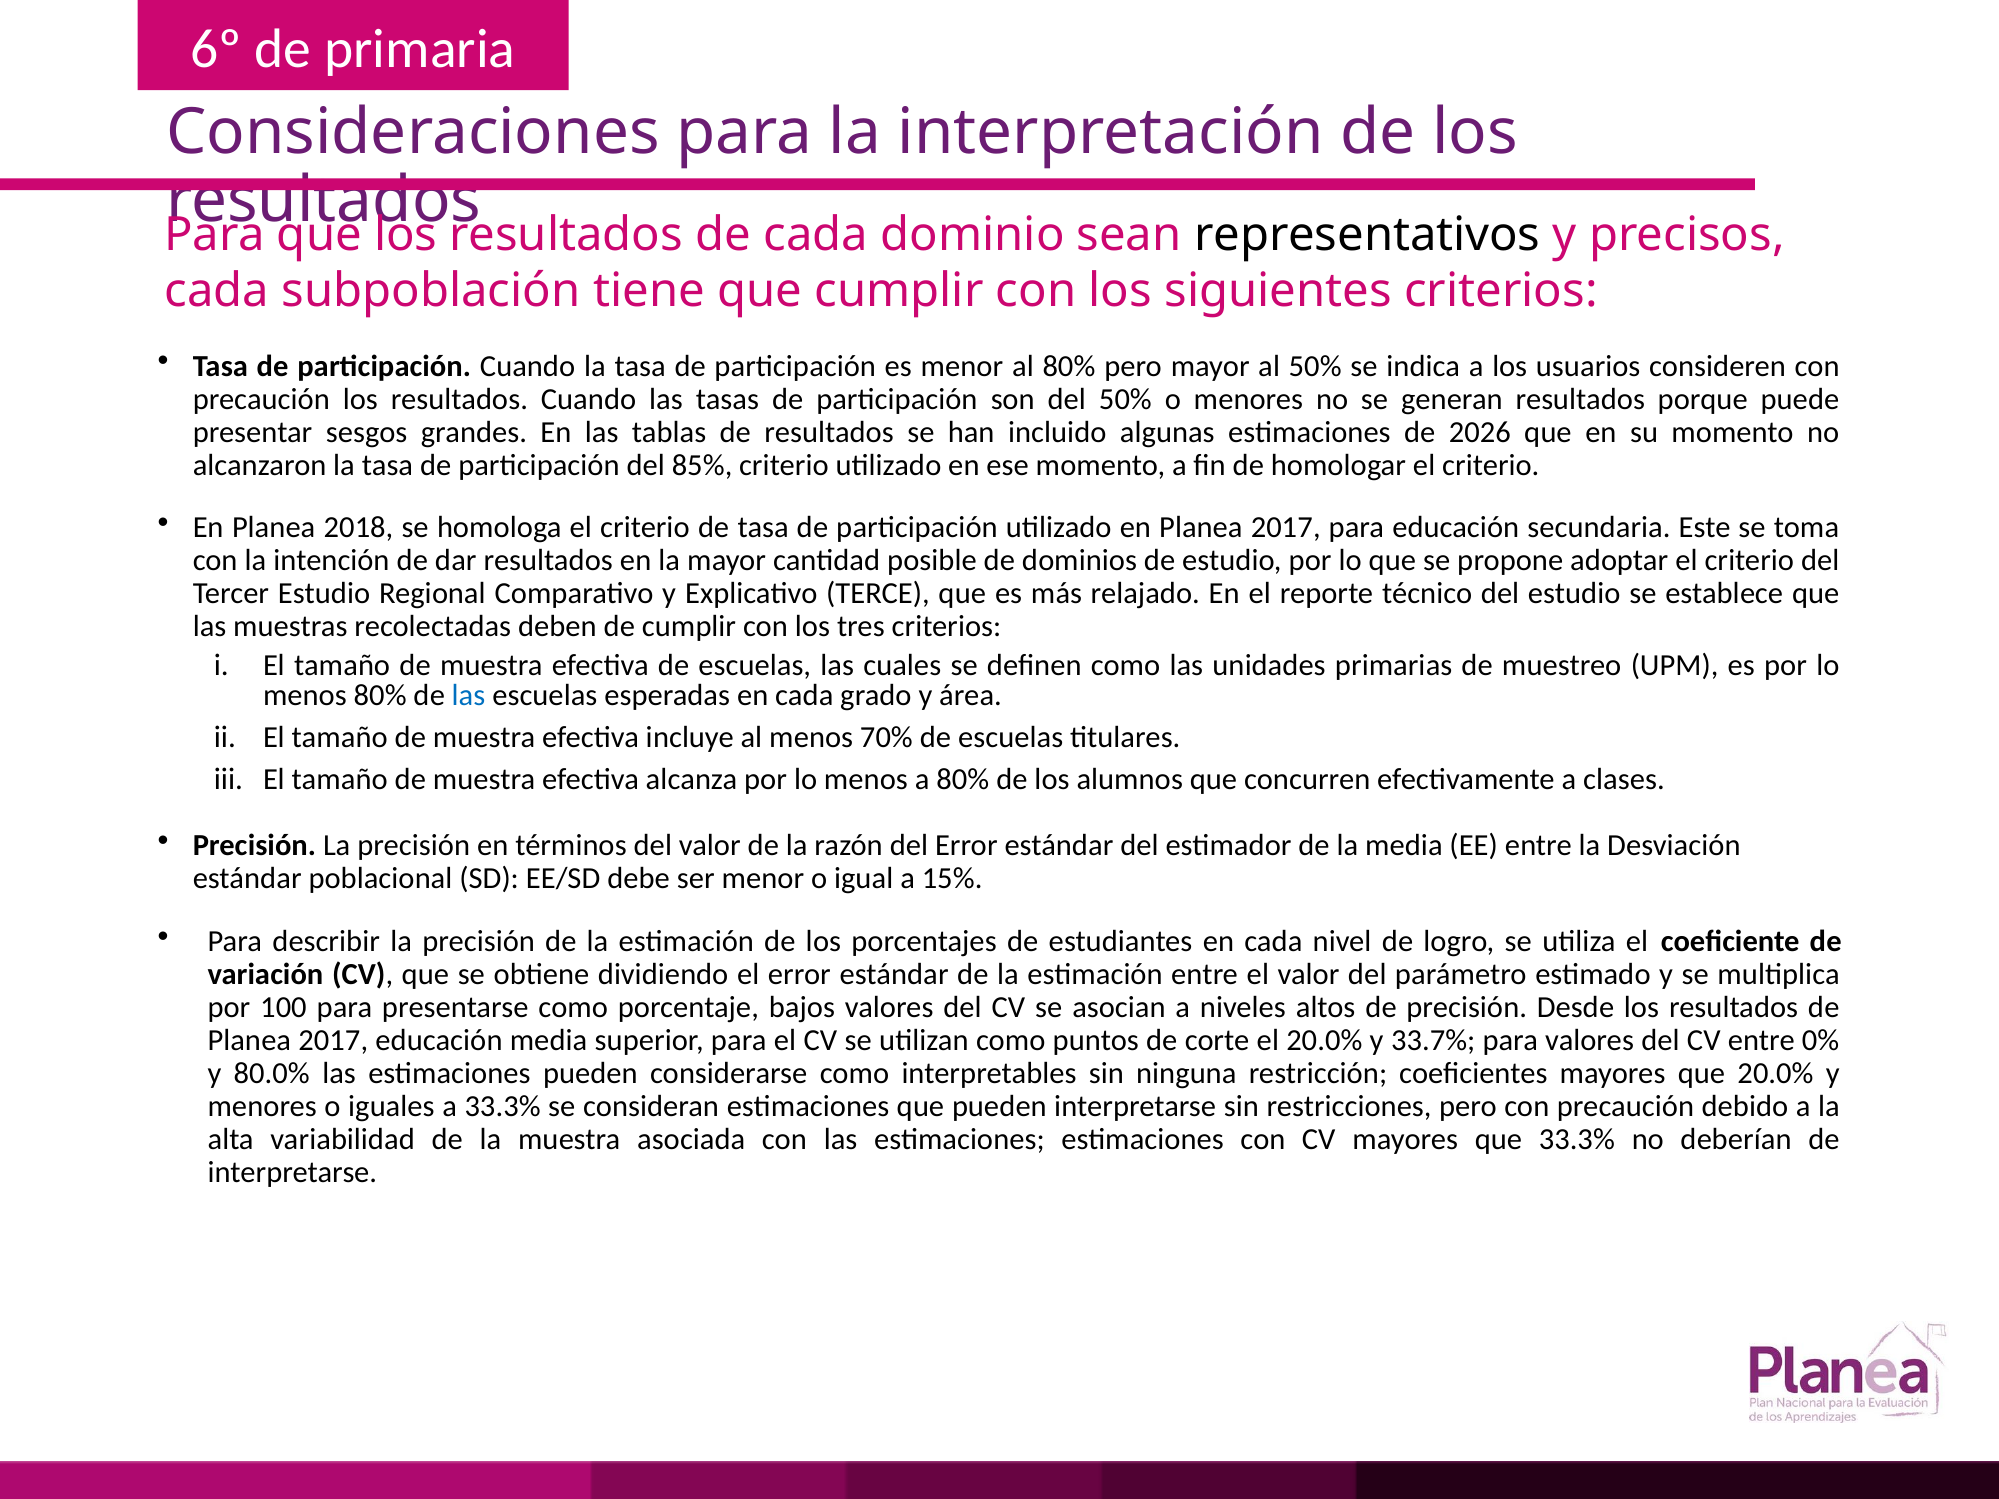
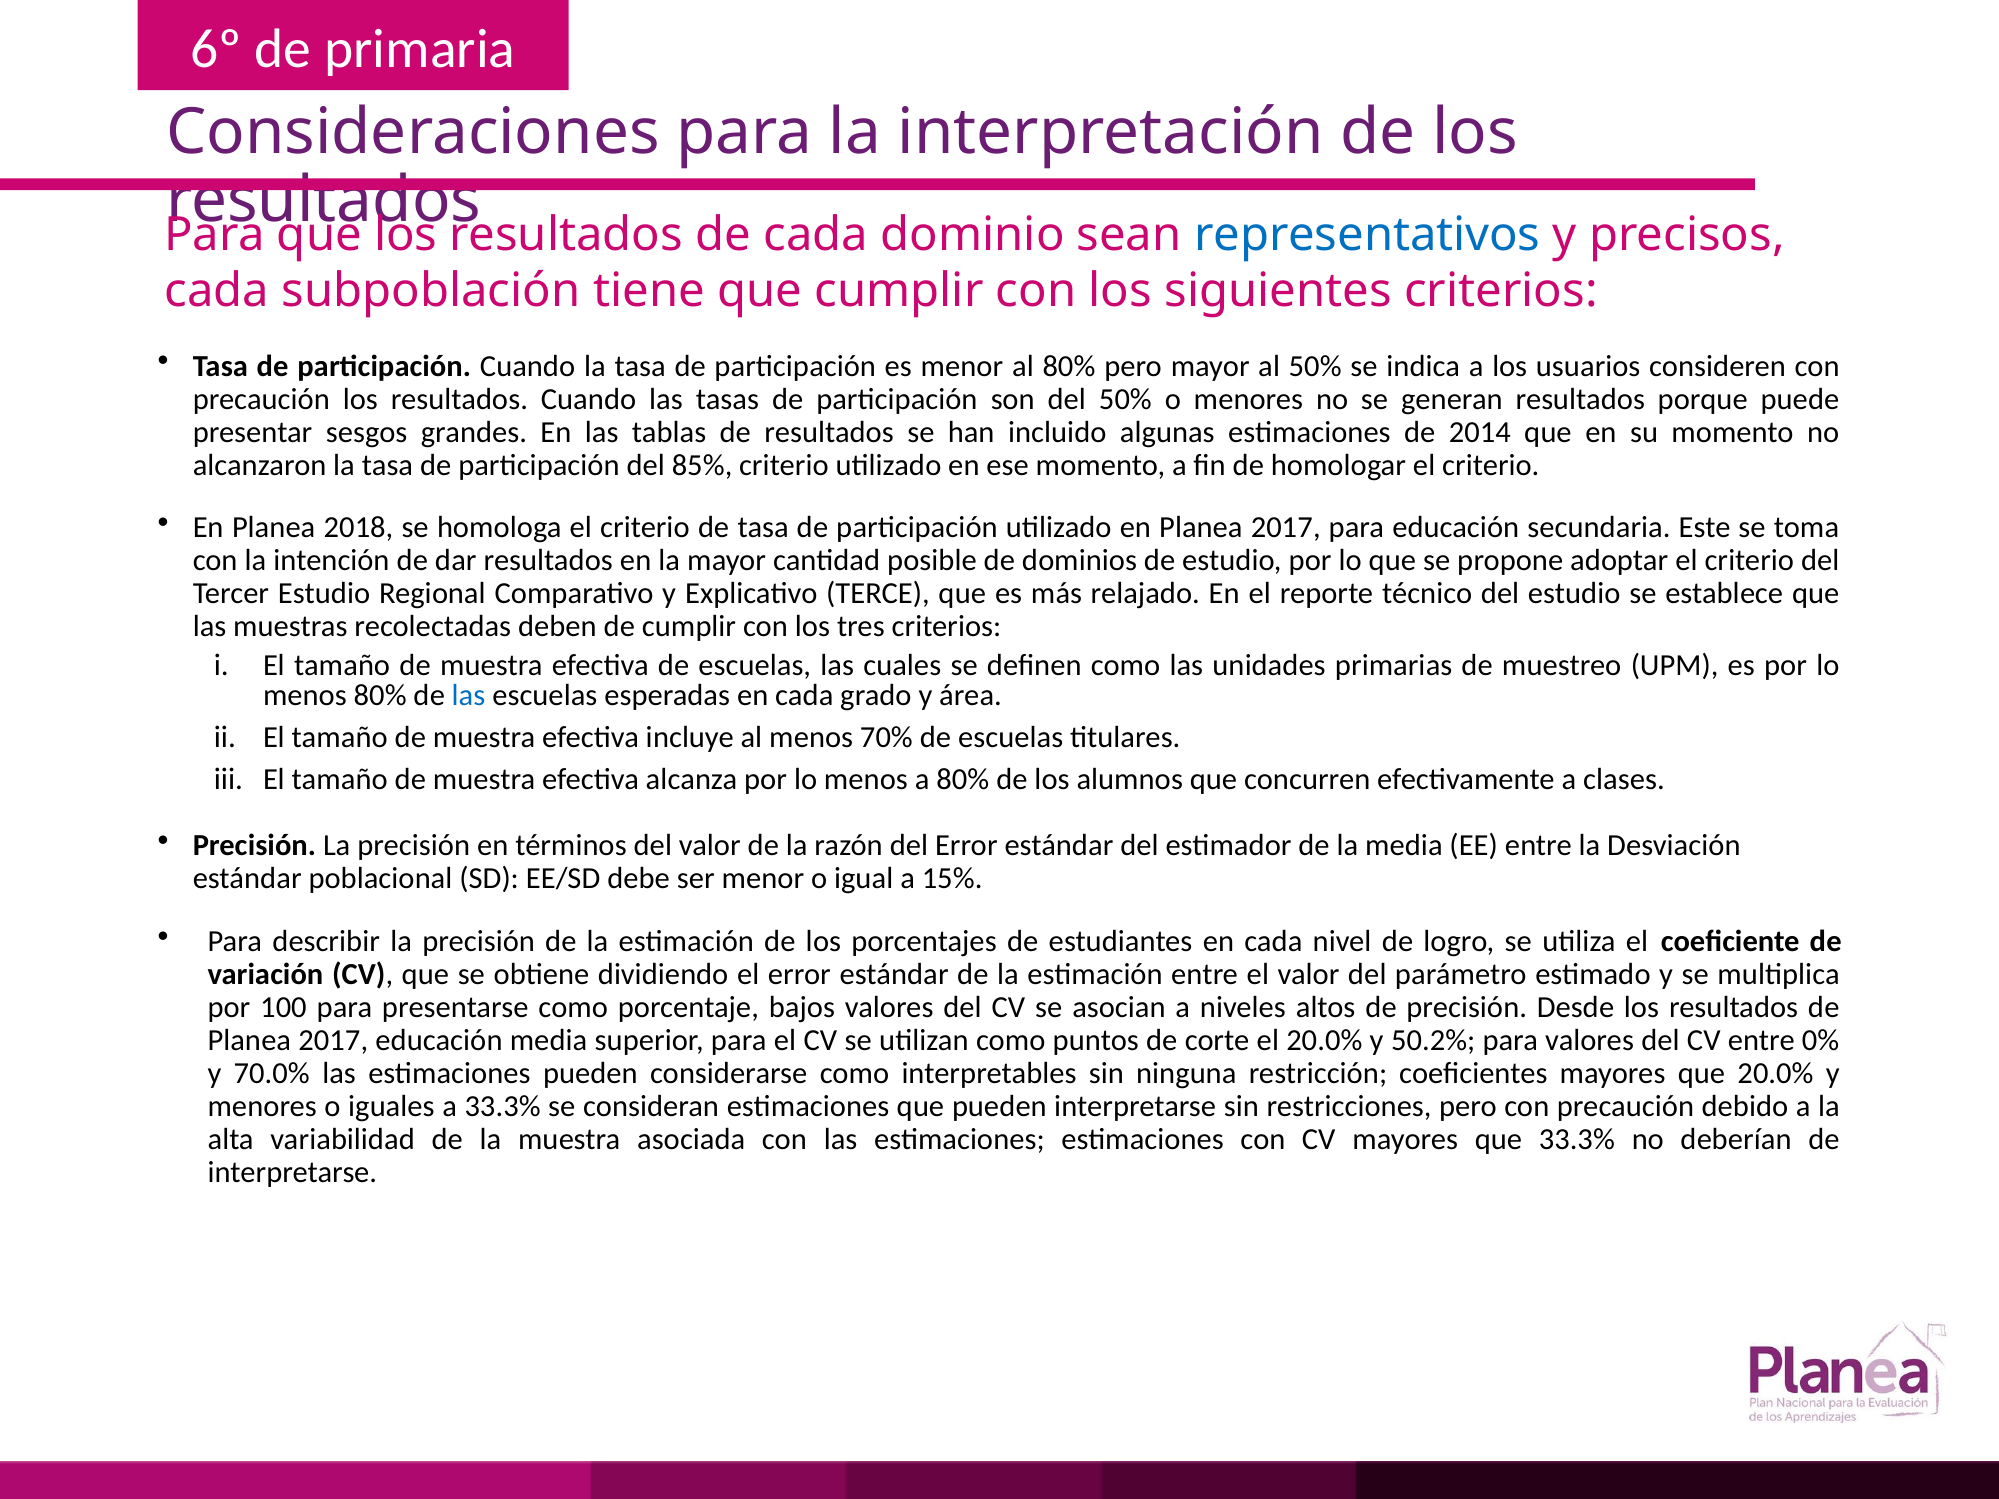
representativos colour: black -> blue (1367, 235)
2026: 2026 -> 2014 (1480, 432)
33.7%: 33.7% -> 50.2% (1433, 1041)
80.0%: 80.0% -> 70.0% (272, 1073)
